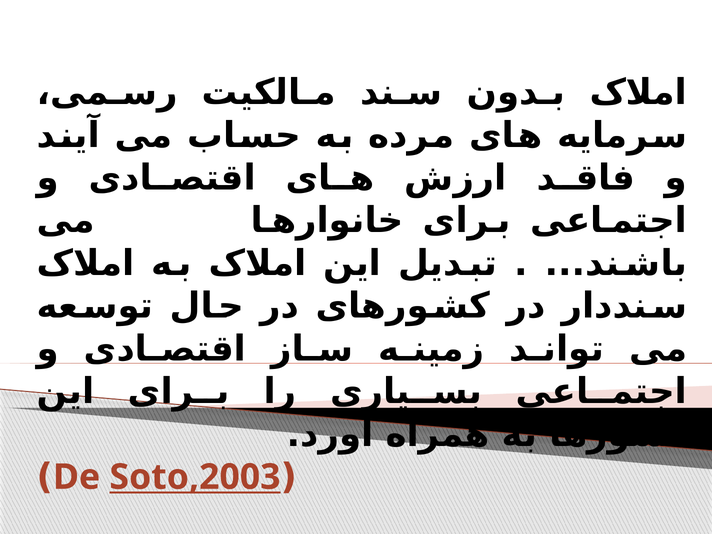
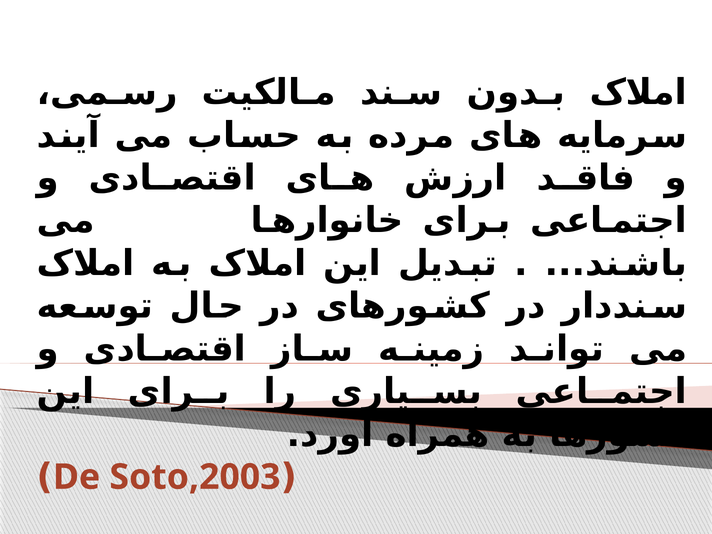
Soto,2003 underline: present -> none (195, 477)
